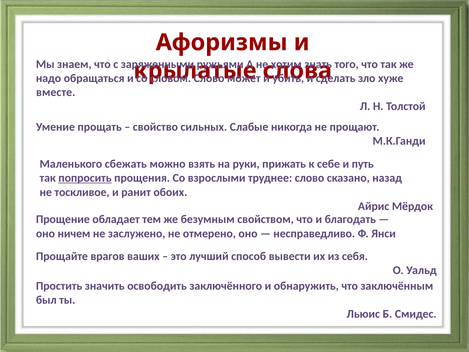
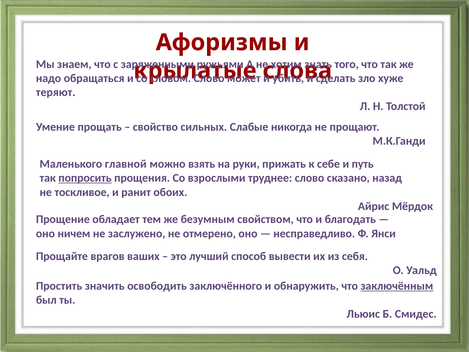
вместе: вместе -> теряют (56, 92)
сбежать: сбежать -> главной (126, 164)
заключённым underline: none -> present (397, 286)
